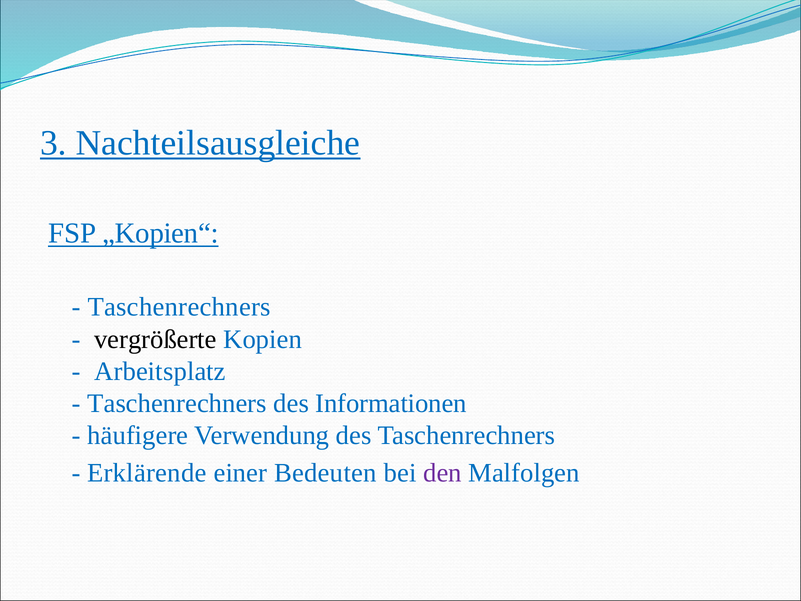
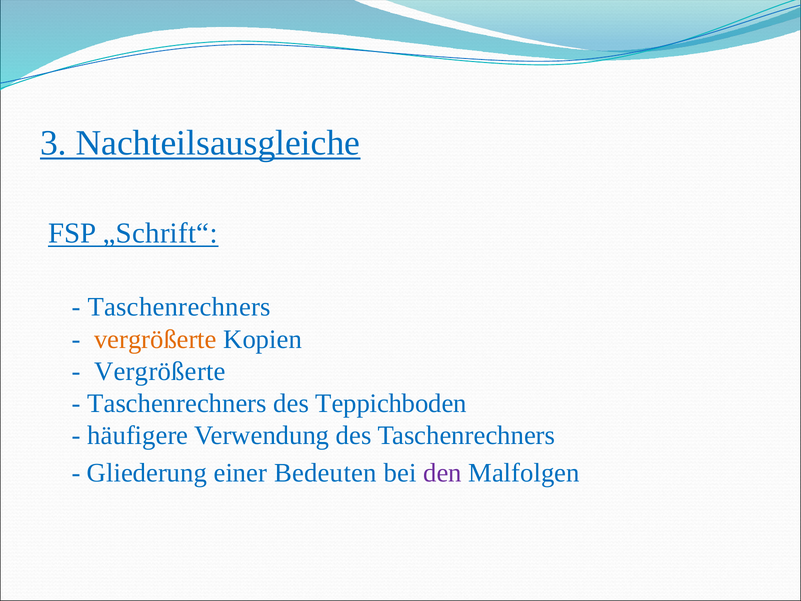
„Kopien“: „Kopien“ -> „Schrift“ (160, 233)
vergrößerte colour: black -> orange (155, 339)
Arbeitsplatz: Arbeitsplatz -> Vergrößerte (160, 371)
Informationen: Informationen -> Teppichboden (391, 403)
Erklärende: Erklärende -> Gliederung (147, 473)
